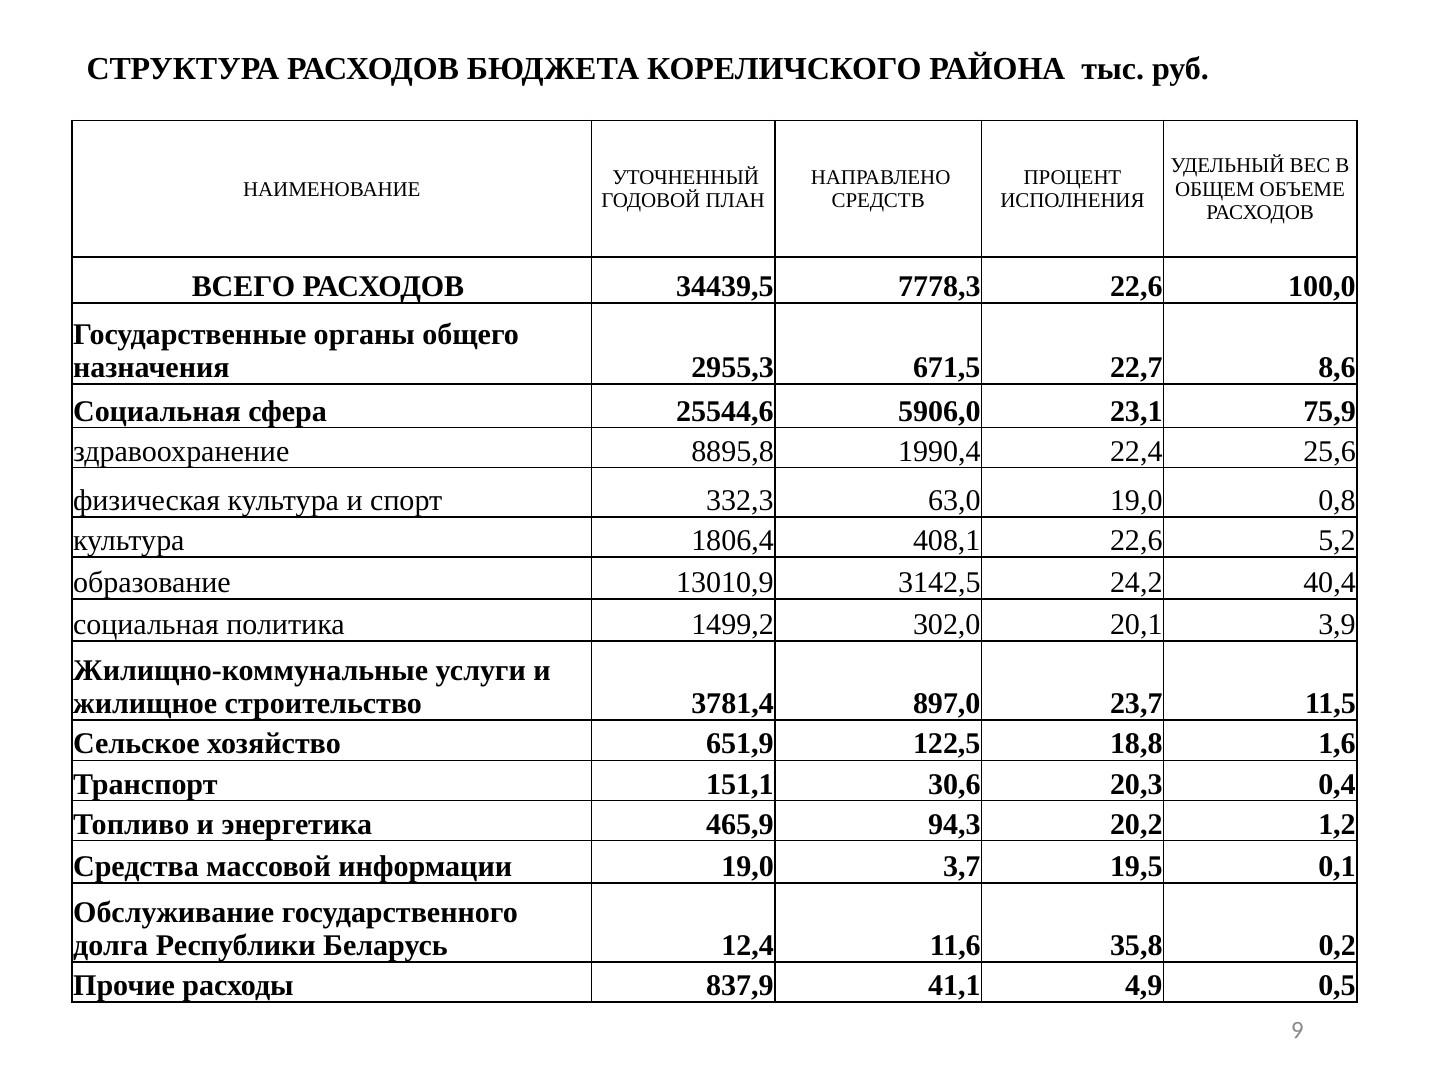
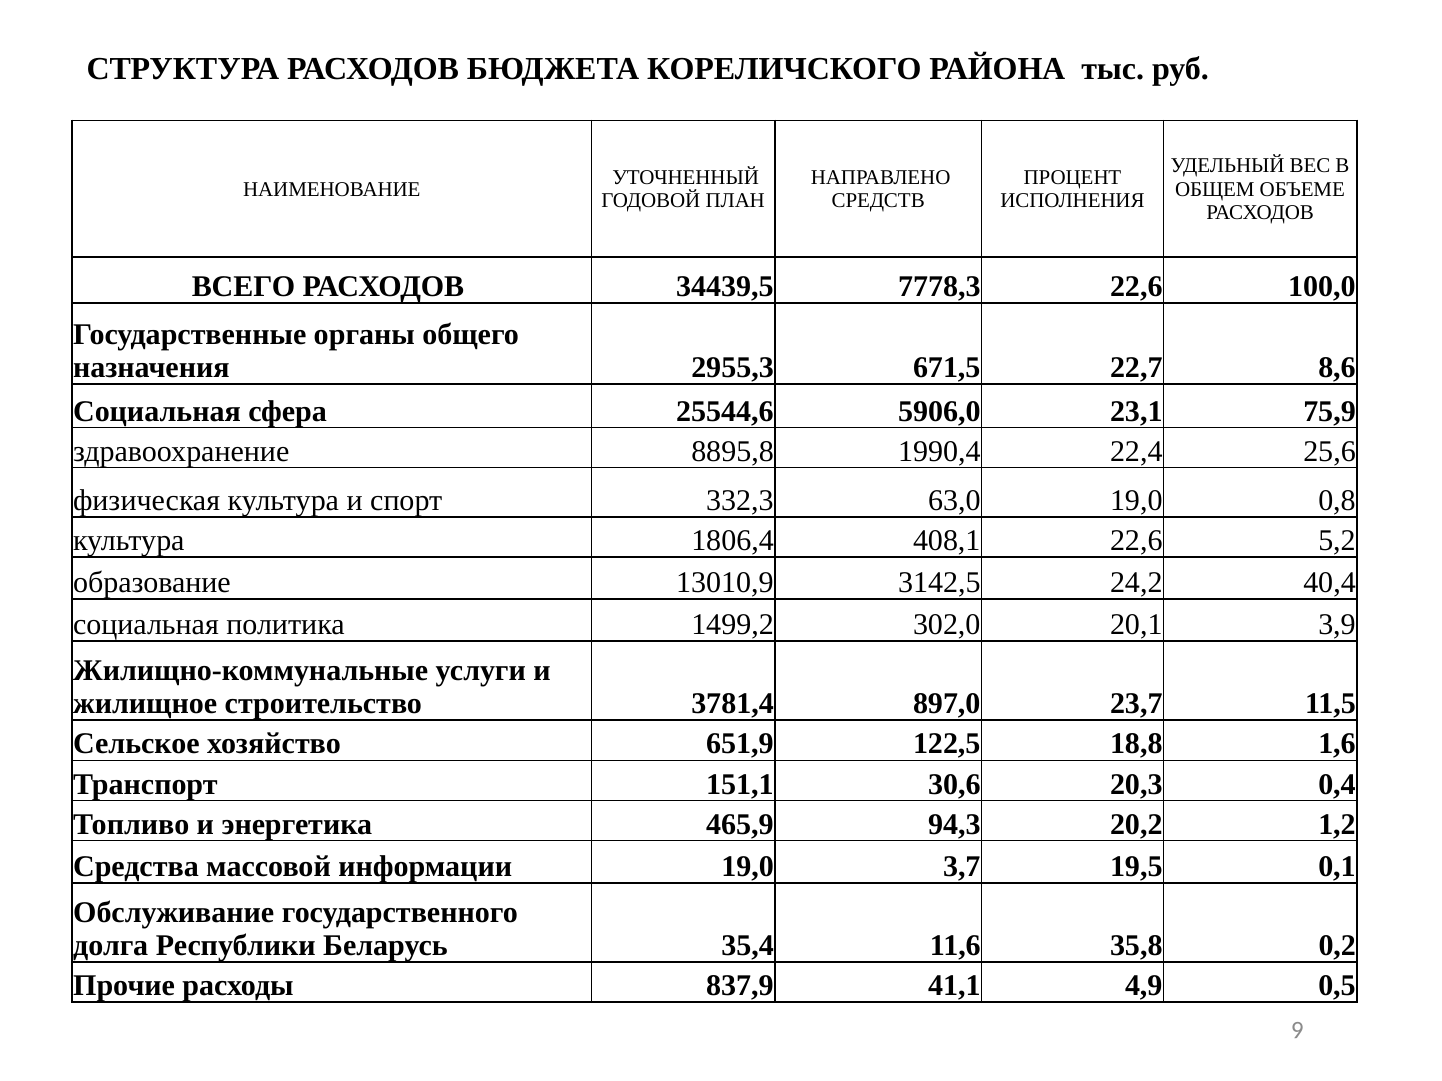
12,4: 12,4 -> 35,4 (748, 946)
